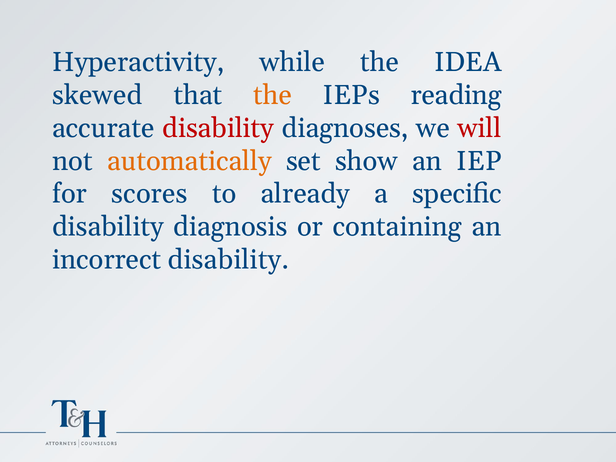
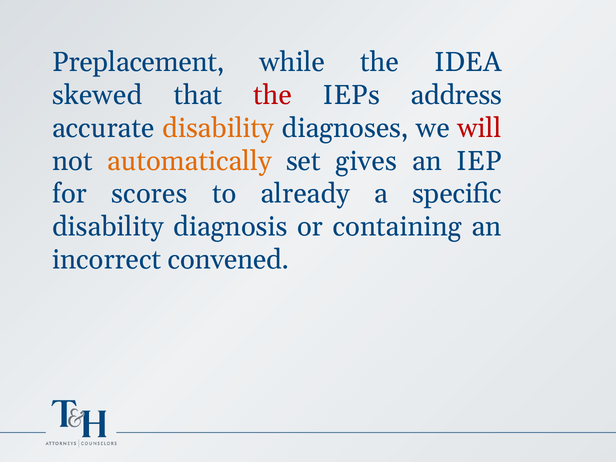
Hyperactivity: Hyperactivity -> Preplacement (138, 62)
the colour: orange -> red (273, 95)
reading: reading -> address (456, 95)
disability colour: red -> orange (218, 128)
show: show -> gives (366, 161)
incorrect disability: disability -> convened (229, 260)
